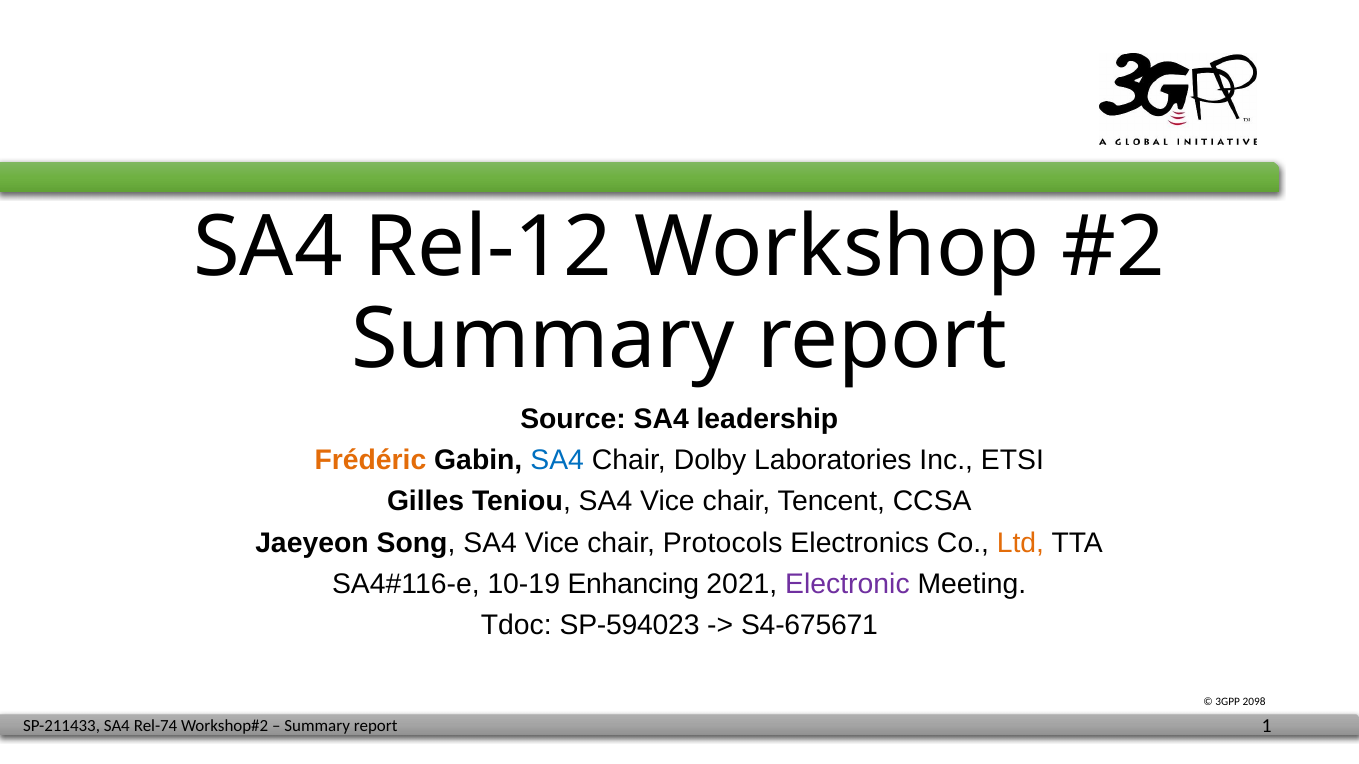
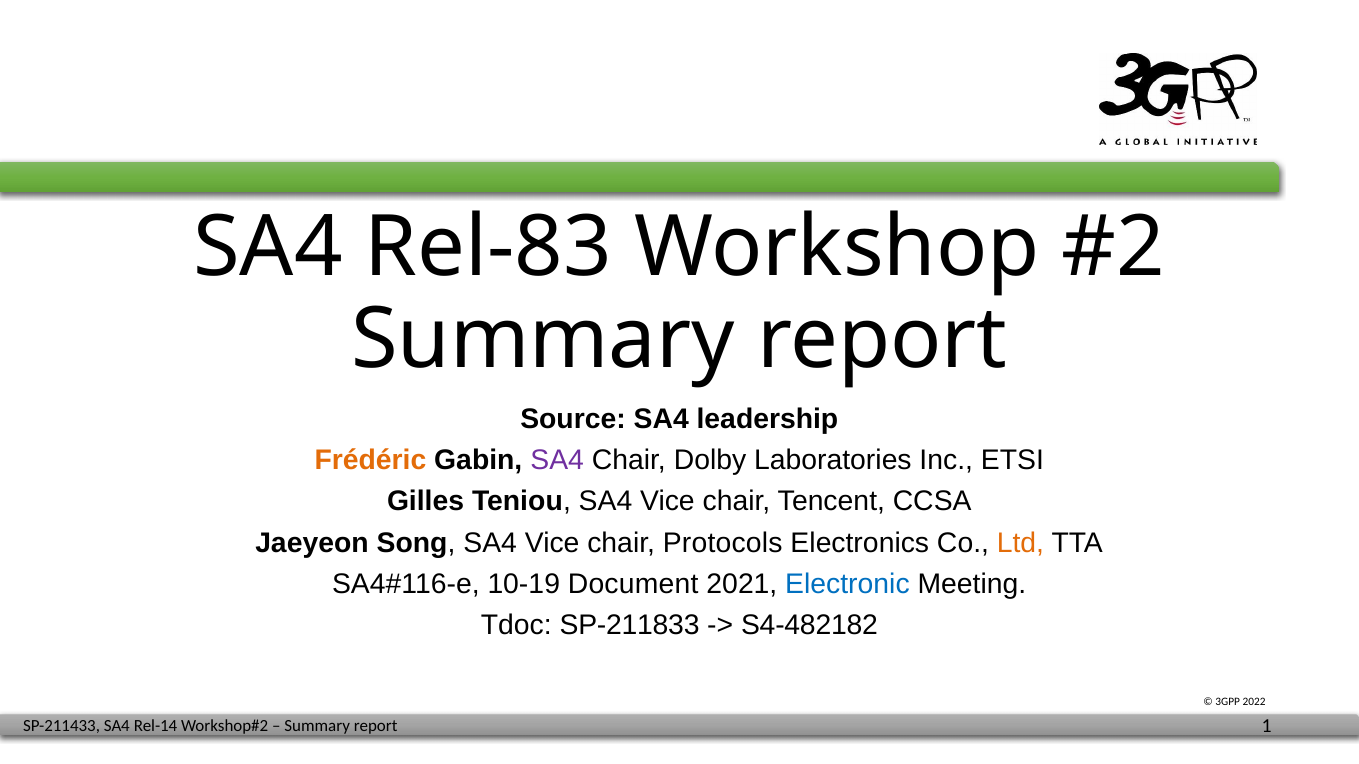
Rel-12: Rel-12 -> Rel-83 (488, 248)
SA4 colour: blue -> purple (557, 460)
Enhancing: Enhancing -> Document (633, 584)
Electronic colour: purple -> blue (847, 584)
SP-594023: SP-594023 -> SP-211833 (630, 626)
S4-675671: S4-675671 -> S4-482182 (809, 626)
2098: 2098 -> 2022 (1254, 702)
Rel-74: Rel-74 -> Rel-14 (156, 727)
